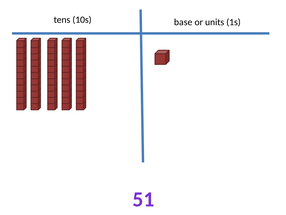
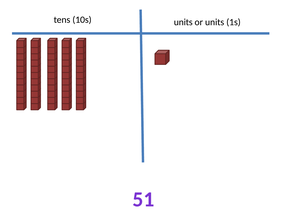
10s base: base -> units (183, 22)
